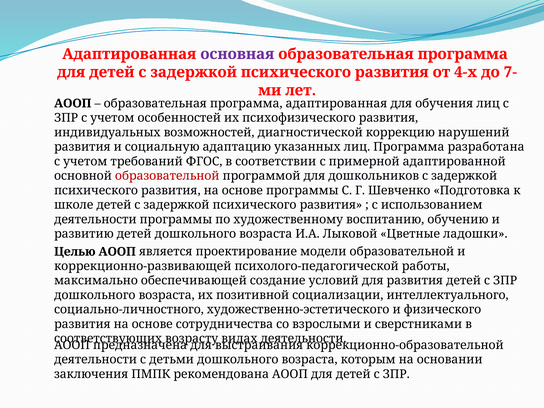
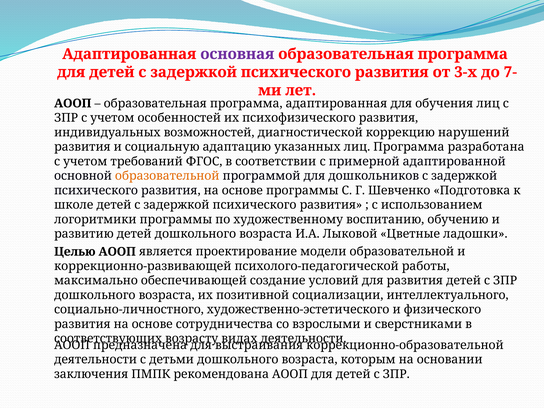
4-х: 4-х -> 3-х (466, 72)
образовательной colour: red -> orange (167, 176)
деятельности: деятельности -> логоритмики (95, 219)
